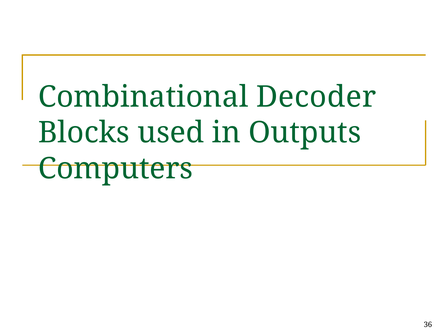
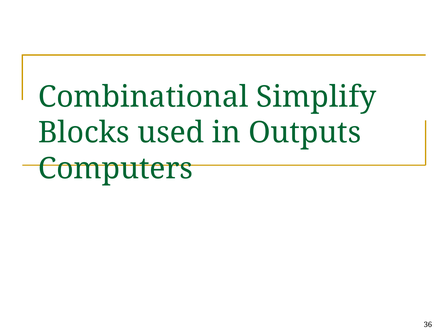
Decoder: Decoder -> Simplify (316, 97)
